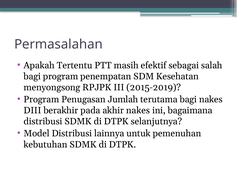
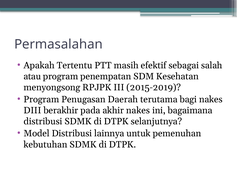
bagi: bagi -> atau (32, 77)
Jumlah: Jumlah -> Daerah (123, 100)
